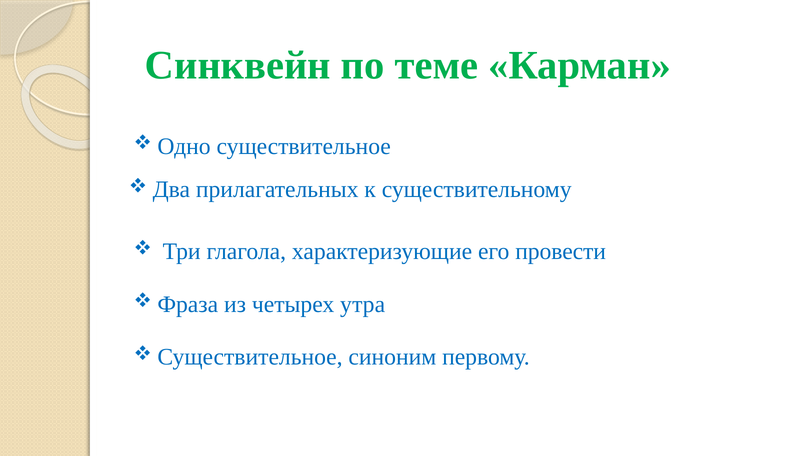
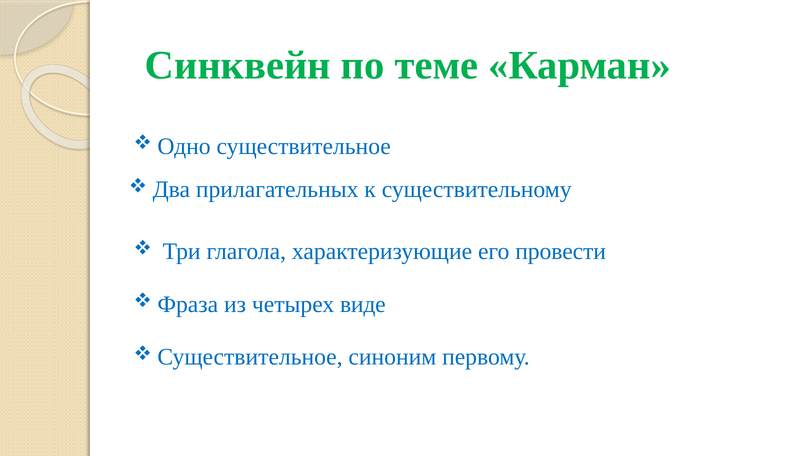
утра: утра -> виде (363, 304)
